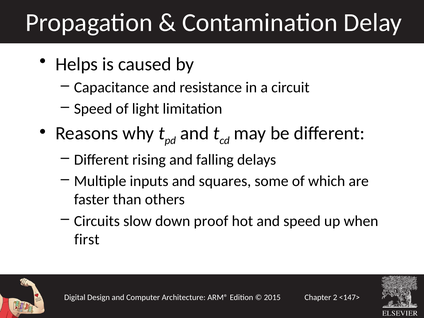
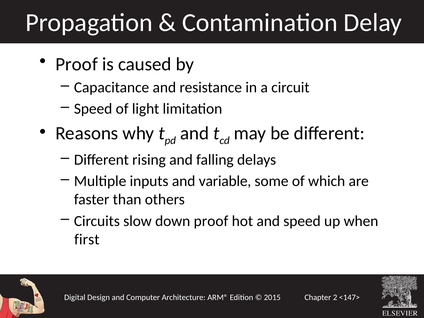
Helps: Helps -> Proof (77, 64)
squares: squares -> variable (225, 181)
